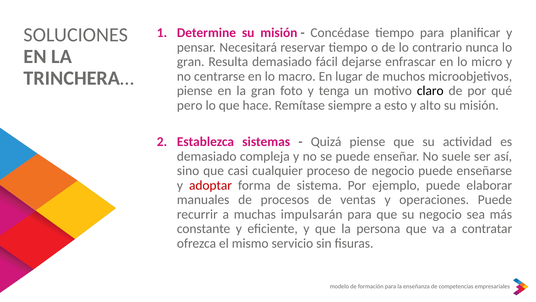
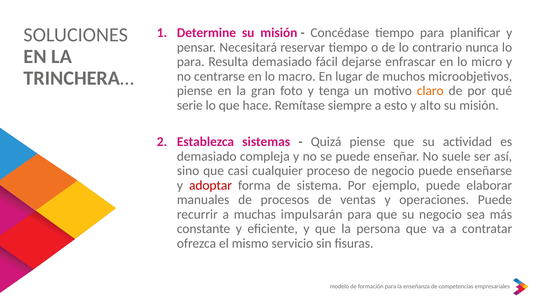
gran: gran -> para (191, 62)
claro colour: black -> orange (430, 91)
pero: pero -> serie (190, 105)
